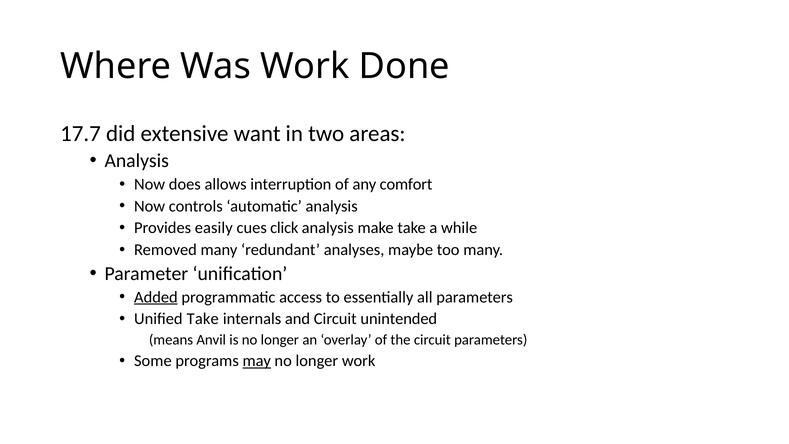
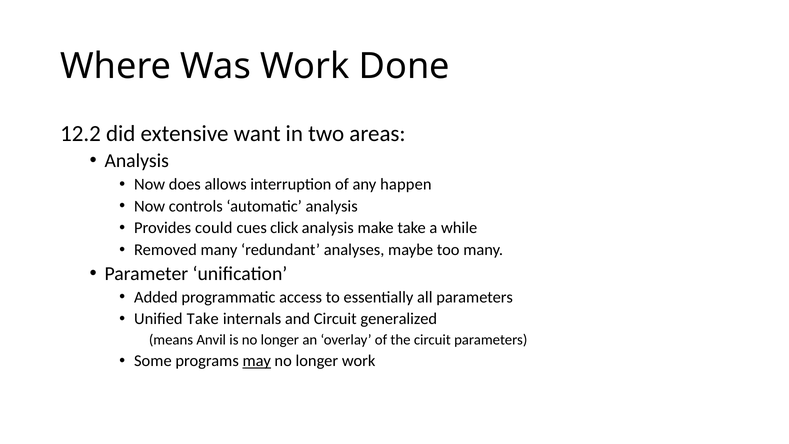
17.7: 17.7 -> 12.2 (81, 133)
comfort: comfort -> happen (406, 184)
easily: easily -> could (214, 228)
Added underline: present -> none (156, 297)
unintended: unintended -> generalized (399, 319)
